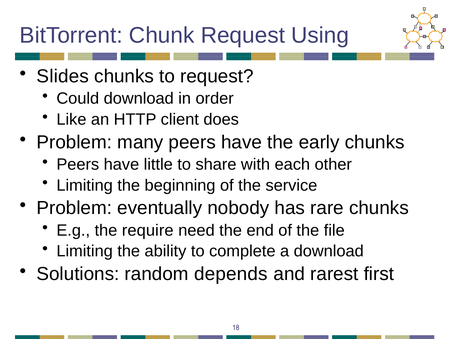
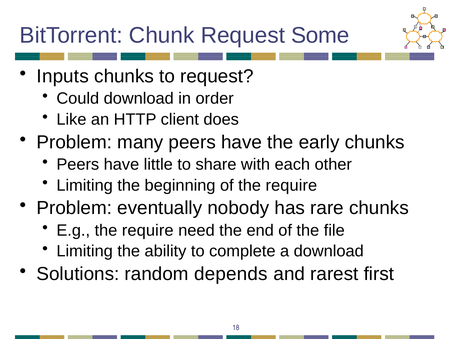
Using: Using -> Some (320, 36)
Slides: Slides -> Inputs (63, 77)
of the service: service -> require (291, 186)
